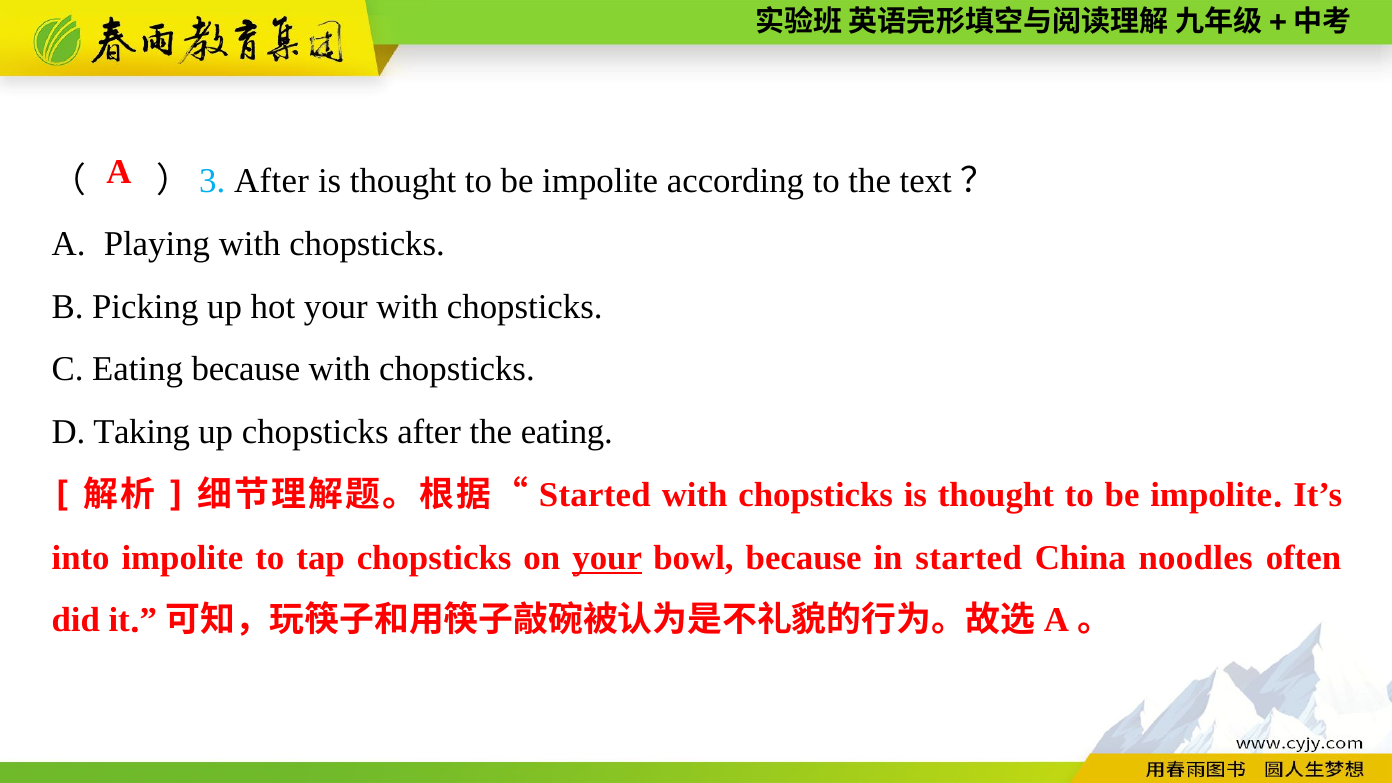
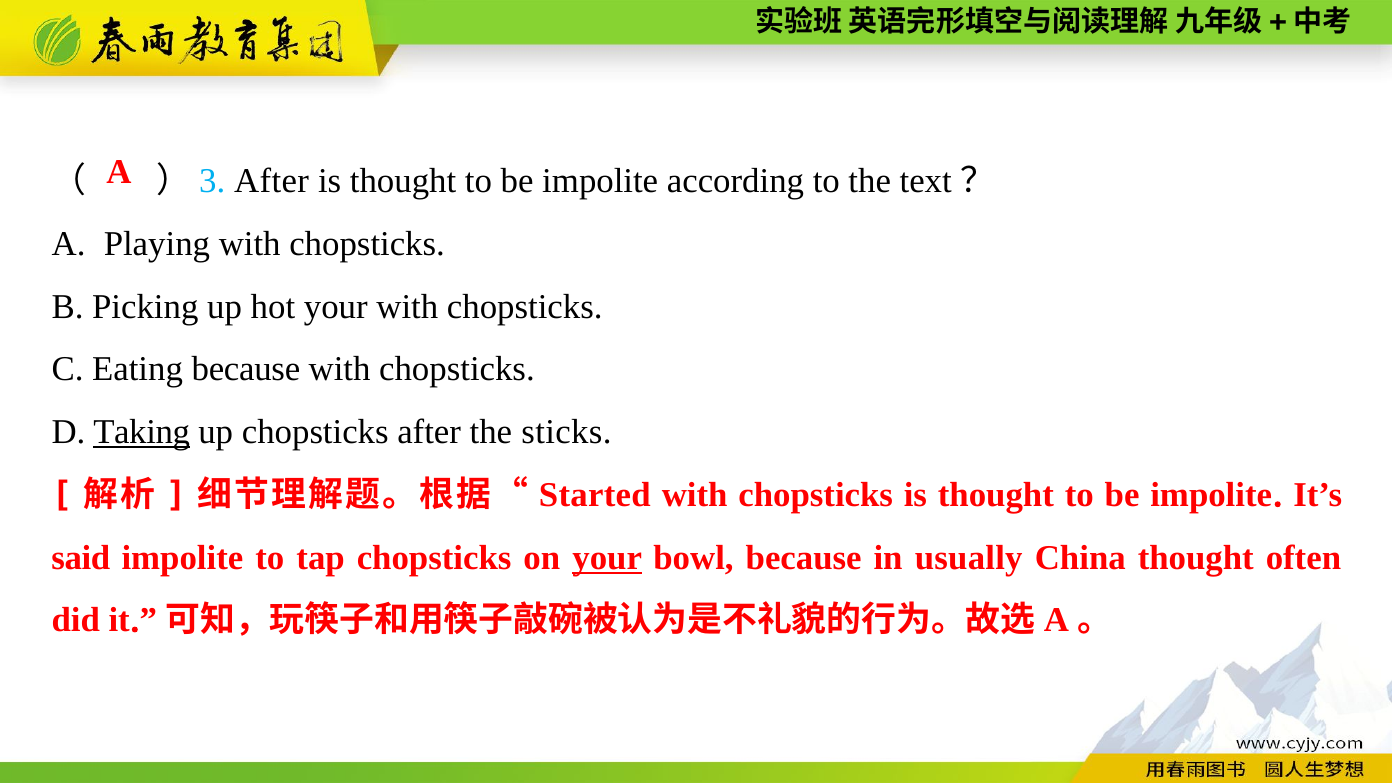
Taking underline: none -> present (142, 432)
the eating: eating -> sticks (566, 432)
into: into -> said (81, 558)
in started: started -> usually (969, 558)
China noodles: noodles -> thought (1196, 558)
